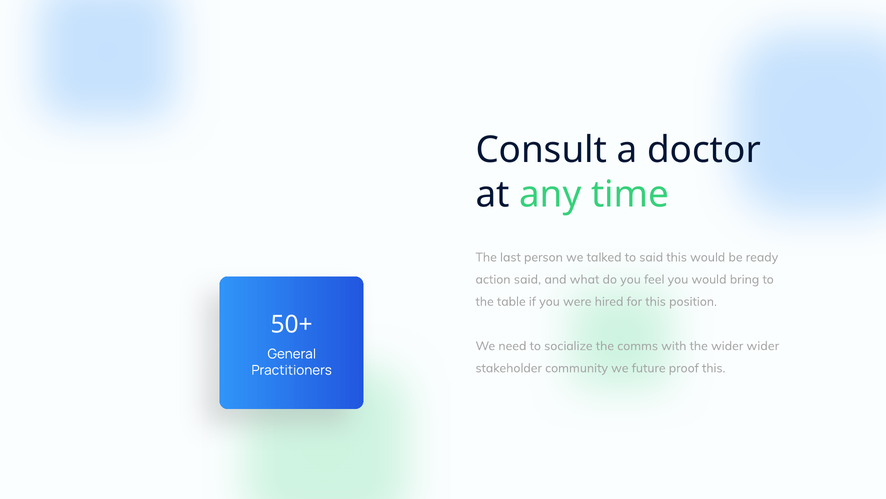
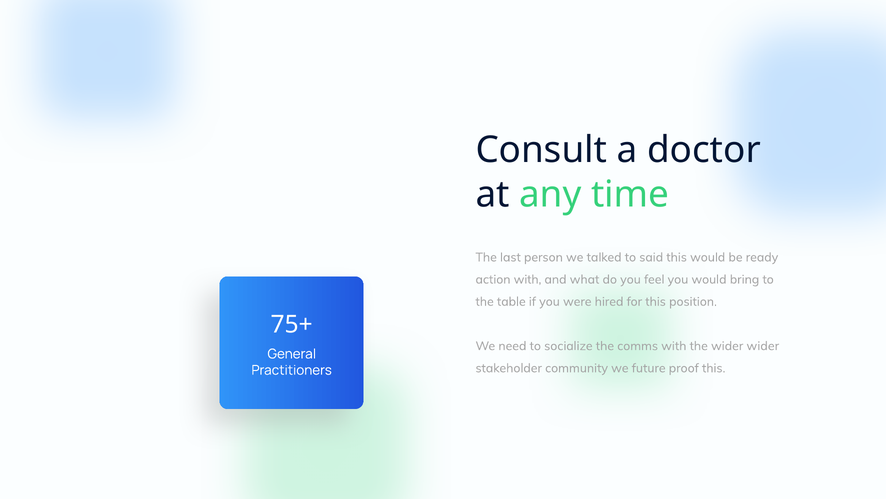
action said: said -> with (527, 279)
50+: 50+ -> 75+ (292, 324)
